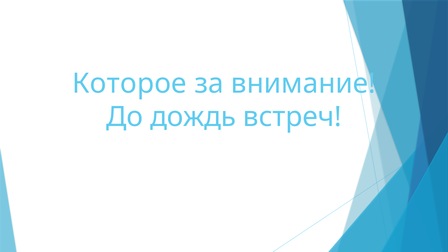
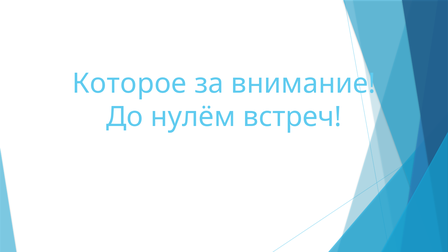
дождь: дождь -> нулём (193, 117)
